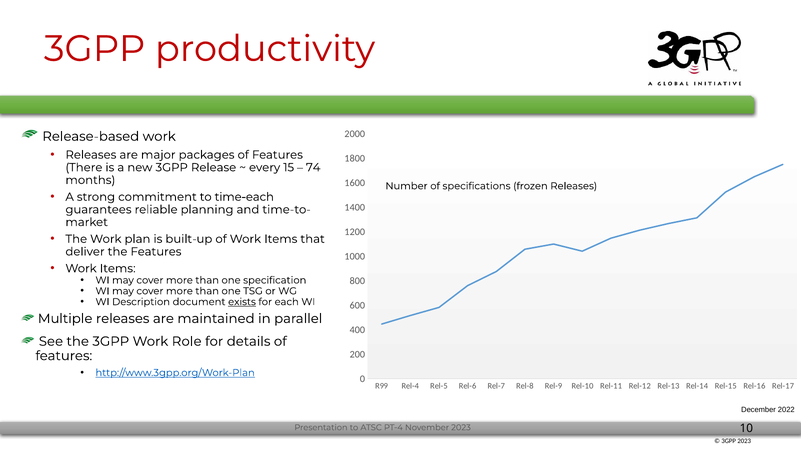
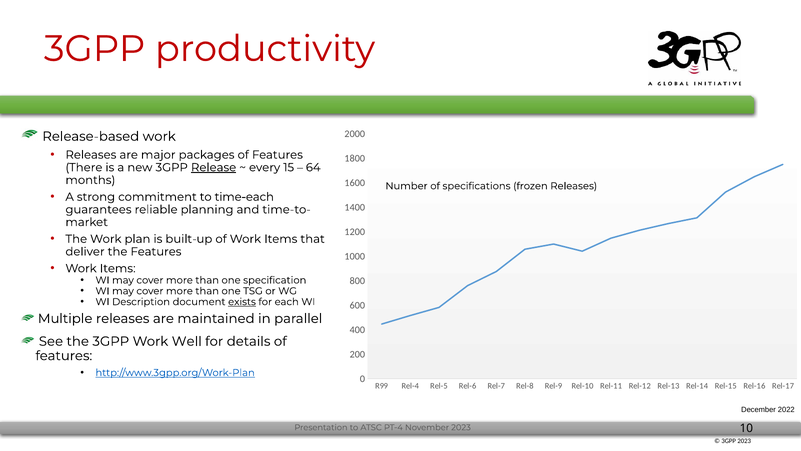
Release underline: none -> present (214, 167)
74: 74 -> 64 (313, 167)
Role: Role -> Well (187, 341)
